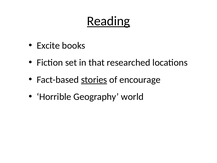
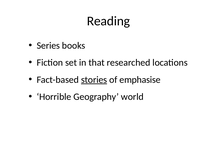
Reading underline: present -> none (108, 21)
Excite: Excite -> Series (48, 46)
encourage: encourage -> emphasise (140, 80)
